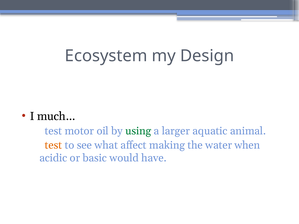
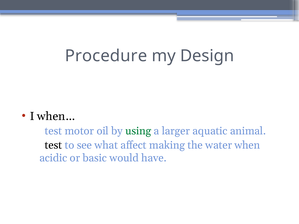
Ecosystem: Ecosystem -> Procedure (106, 56)
much…: much… -> when… (56, 116)
test colour: orange -> black (53, 145)
